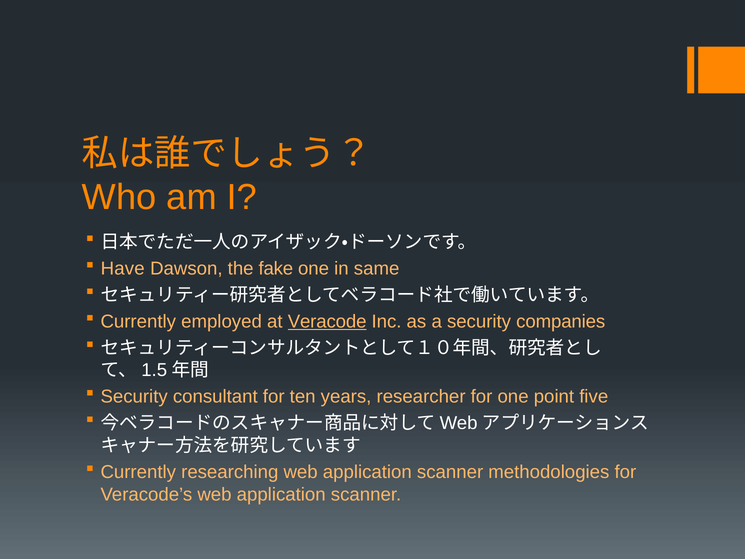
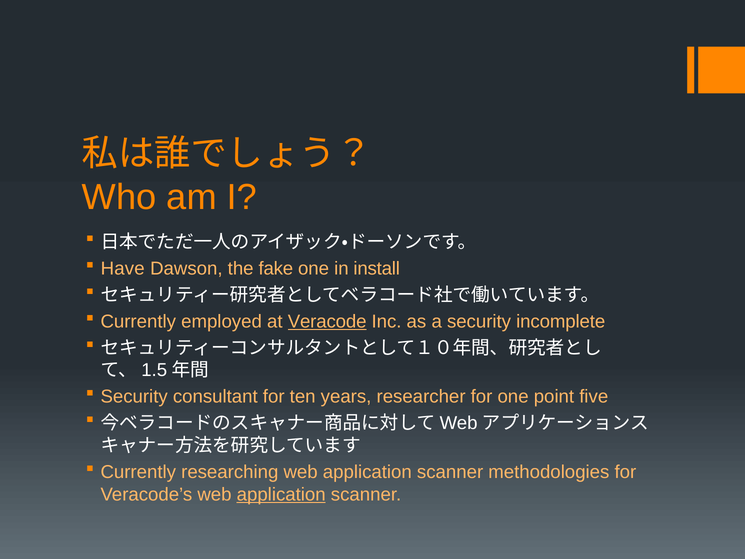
same: same -> install (377, 268)
companies: companies -> incomplete (561, 321)
application underline: none -> present (281, 494)
